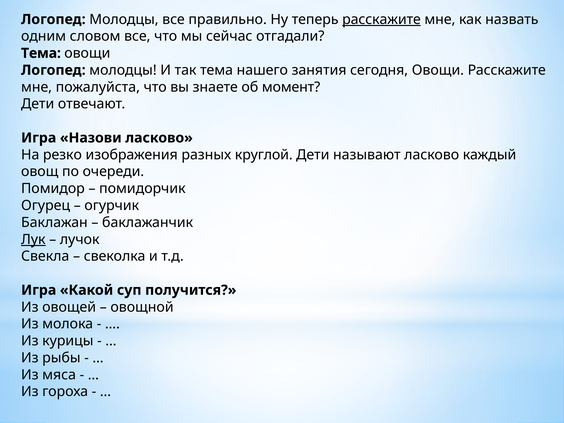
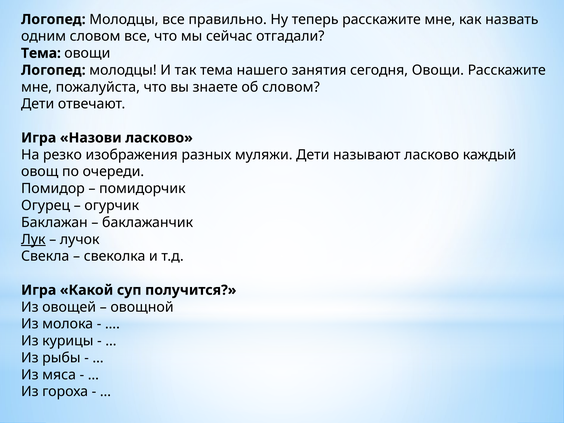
расскажите underline: present -> none (382, 19)
об момент: момент -> словом (291, 87)
круглой: круглой -> муляжи (264, 155)
